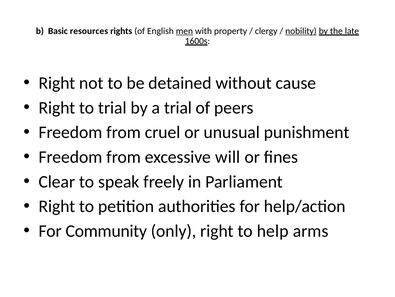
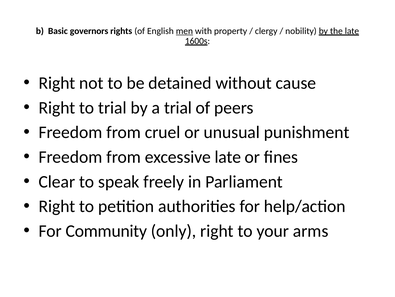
resources: resources -> governors (89, 31)
nobility underline: present -> none (301, 31)
excessive will: will -> late (228, 157)
help: help -> your (273, 230)
